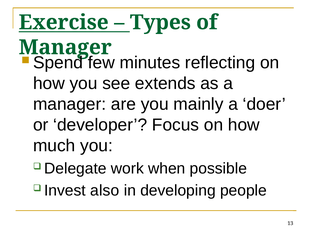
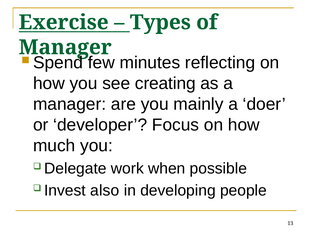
extends: extends -> creating (165, 83)
